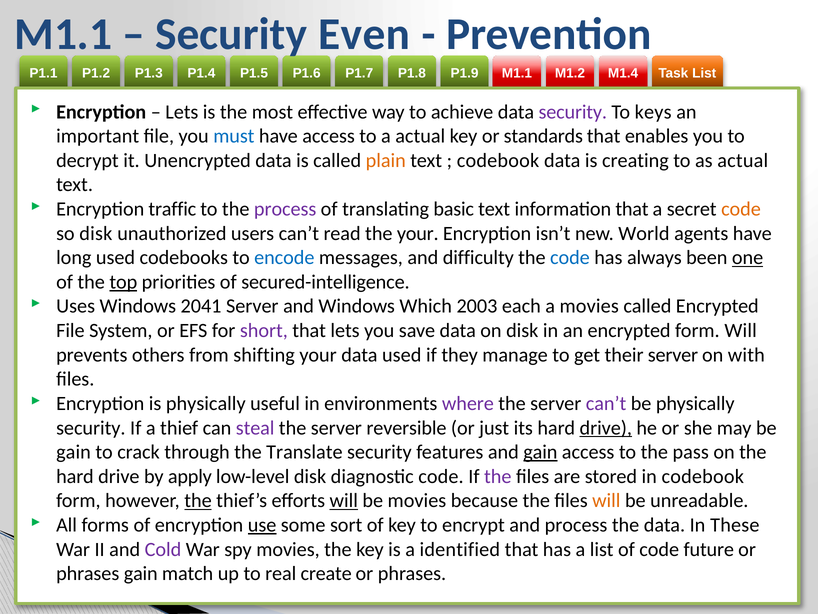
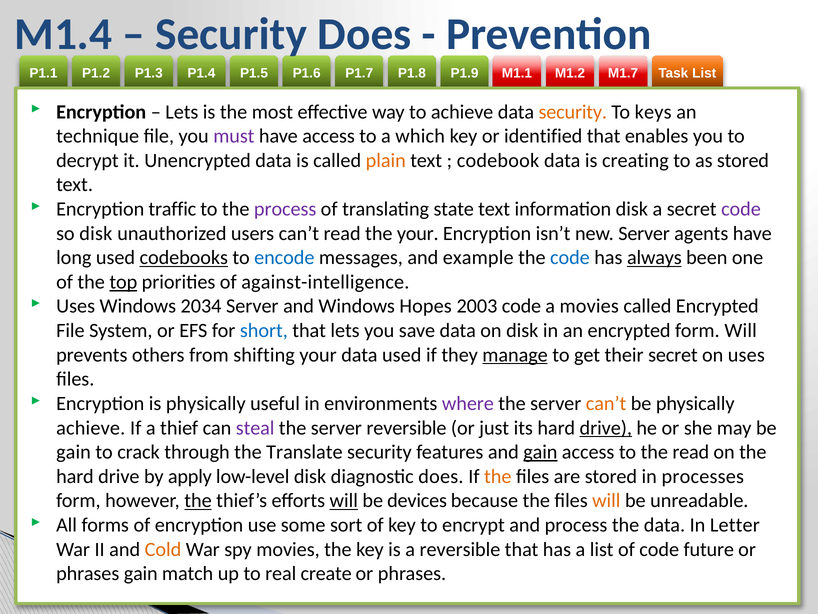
M1.1: M1.1 -> M1.4 (63, 34)
Security Even: Even -> Does (364, 34)
M1.4: M1.4 -> M1.7 (623, 73)
security colour: purple -> orange (573, 112)
important: important -> technique (98, 136)
must colour: blue -> purple (234, 136)
a actual: actual -> which (420, 136)
standards: standards -> identified (543, 136)
as actual: actual -> stored (743, 160)
basic: basic -> state (454, 209)
information that: that -> disk (632, 209)
code colour: orange -> purple (741, 209)
new World: World -> Server (644, 233)
codebooks underline: none -> present (184, 258)
difficulty: difficulty -> example (478, 258)
always underline: none -> present (654, 258)
one underline: present -> none (748, 258)
secured-intelligence: secured-intelligence -> against-intelligence (325, 282)
2041: 2041 -> 2034 (201, 306)
Which: Which -> Hopes (426, 306)
2003 each: each -> code (521, 306)
short colour: purple -> blue (264, 330)
manage underline: none -> present (515, 355)
their server: server -> secret (673, 355)
on with: with -> uses (746, 355)
can’t colour: purple -> orange (606, 403)
security: security -> achieve (91, 427)
the pass: pass -> read (691, 452)
diagnostic code: code -> does (441, 476)
the colour: purple -> orange (498, 476)
in codebook: codebook -> processes (703, 476)
be movies: movies -> devices (417, 500)
use underline: present -> none (262, 525)
These: These -> Letter (735, 525)
Cold colour: purple -> orange (163, 549)
a identified: identified -> reversible (460, 549)
